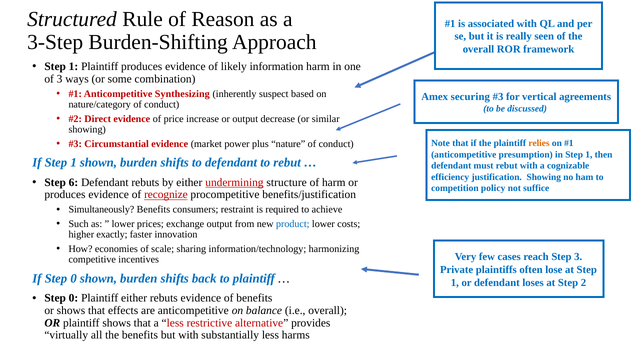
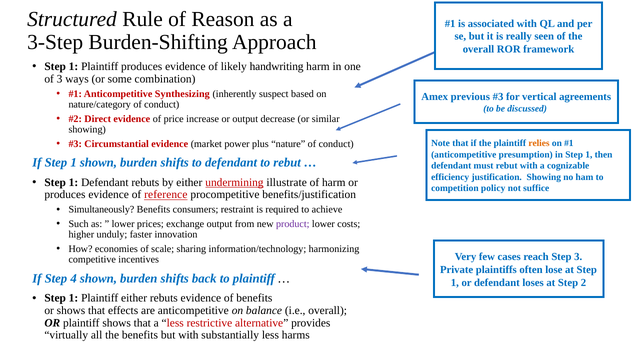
information: information -> handwriting (277, 67)
securing: securing -> previous (470, 97)
6: 6 -> 1 (73, 183)
structure: structure -> illustrate (287, 183)
recognize: recognize -> reference (166, 195)
product colour: blue -> purple (293, 224)
exactly: exactly -> unduly (112, 235)
If Step 0: 0 -> 4 (74, 279)
0: 0 -> 1 (73, 299)
